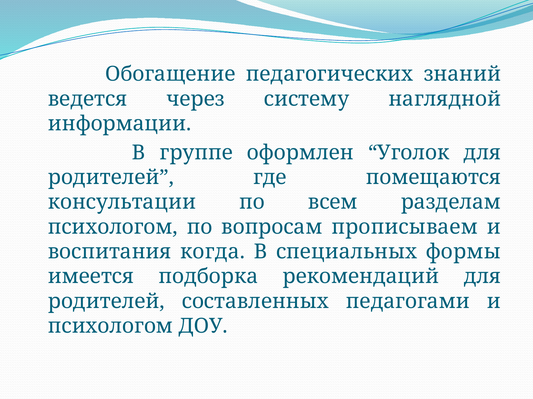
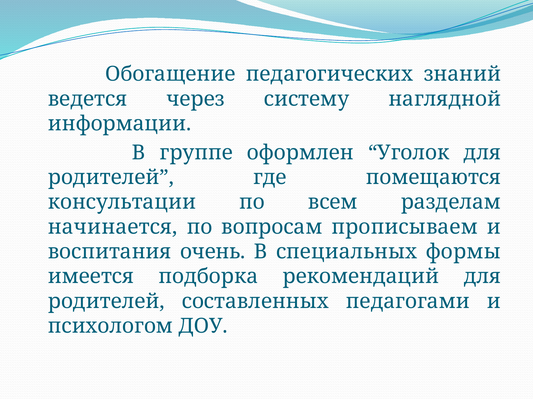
психологом: психологом -> начинается (113, 227)
когда: когда -> очень (213, 252)
